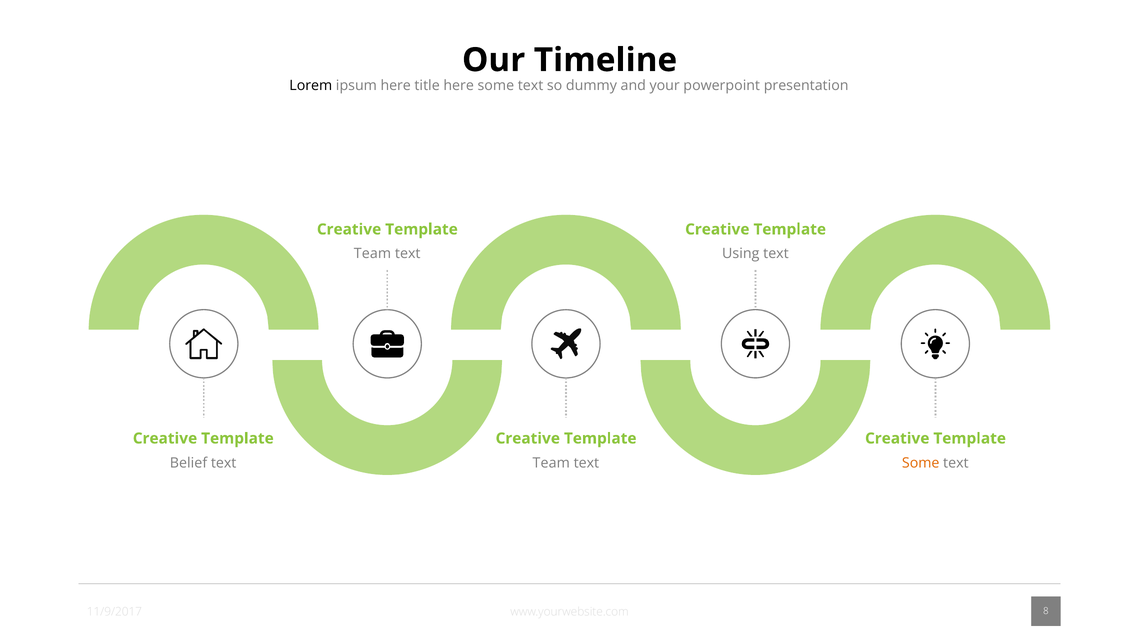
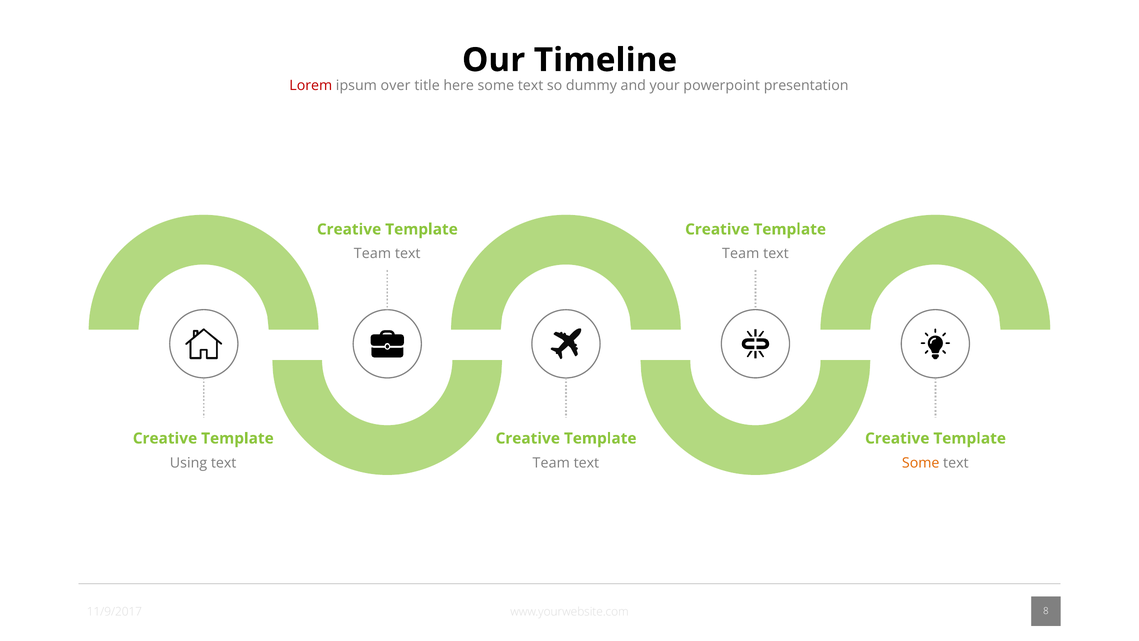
Lorem colour: black -> red (311, 86)
ipsum here: here -> over (396, 86)
Using: Using -> Team (741, 254)
Belief: Belief -> Using (188, 463)
